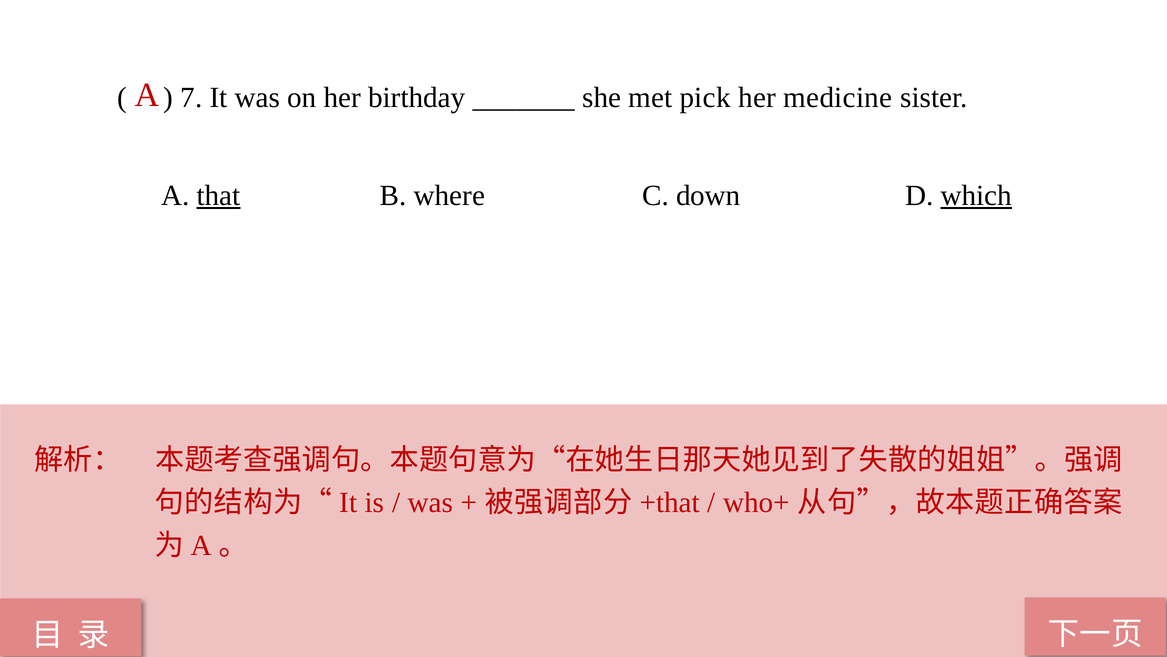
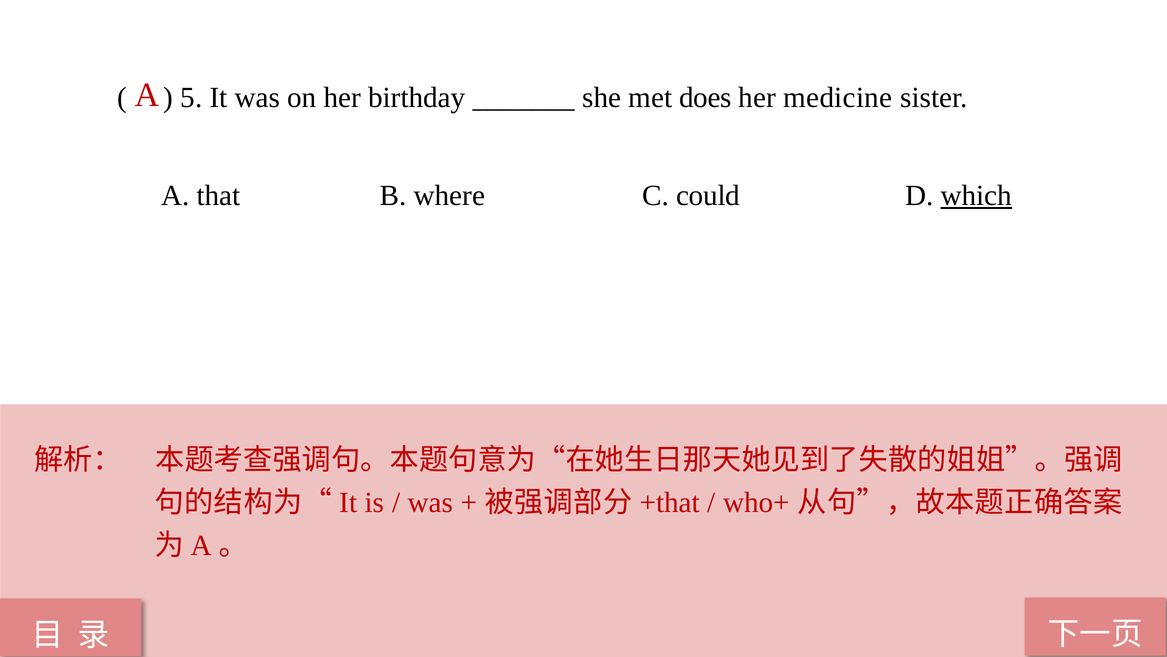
7: 7 -> 5 (191, 97)
pick: pick -> does (705, 97)
that underline: present -> none (219, 195)
down: down -> could (708, 195)
